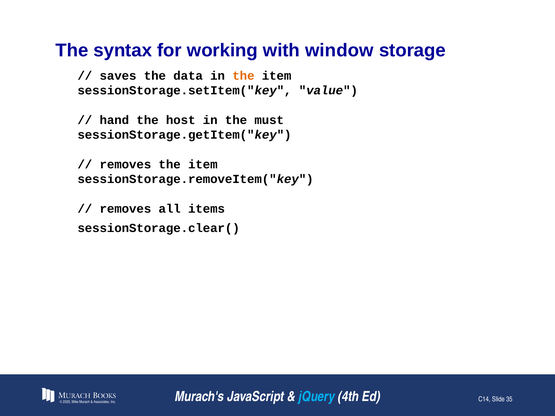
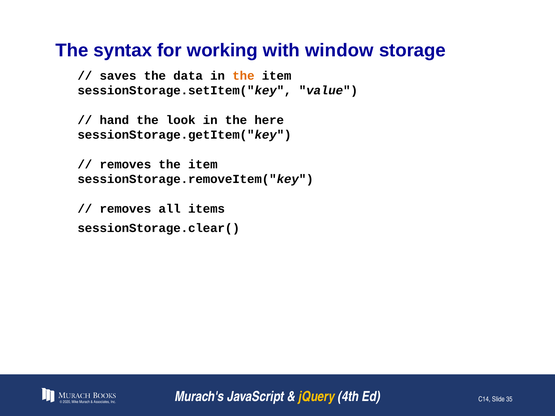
host: host -> look (181, 120)
must: must -> here (269, 120)
jQuery colour: light blue -> yellow (317, 397)
